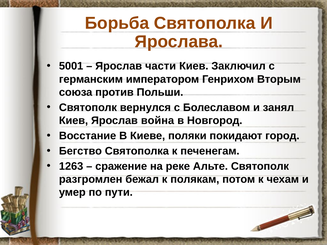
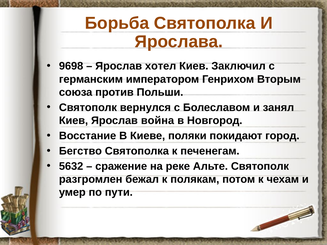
5001: 5001 -> 9698 (71, 66)
части: части -> хотел (161, 66)
1263: 1263 -> 5632 (71, 166)
